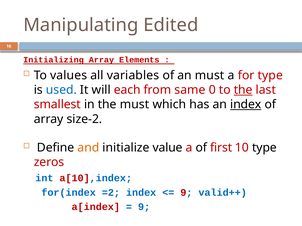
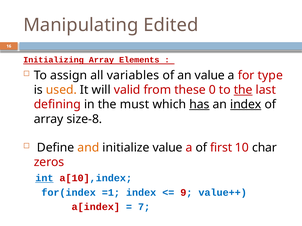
values: values -> assign (69, 76)
an must: must -> value (210, 76)
used colour: blue -> orange (61, 90)
each: each -> valid (127, 90)
same: same -> these (190, 90)
smallest: smallest -> defining (57, 105)
has underline: none -> present (199, 105)
size-2: size-2 -> size-8 (84, 119)
10 type: type -> char (265, 148)
int underline: none -> present (44, 179)
=2: =2 -> =1 (111, 193)
valid++: valid++ -> value++ (223, 193)
9: 9 -> 7 (144, 207)
